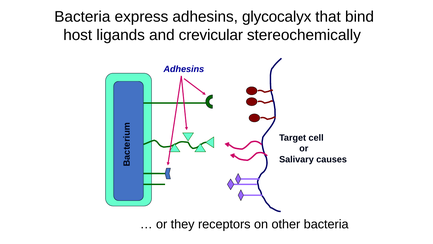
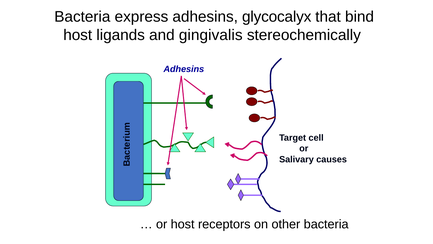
crevicular: crevicular -> gingivalis (211, 35)
or they: they -> host (183, 224)
